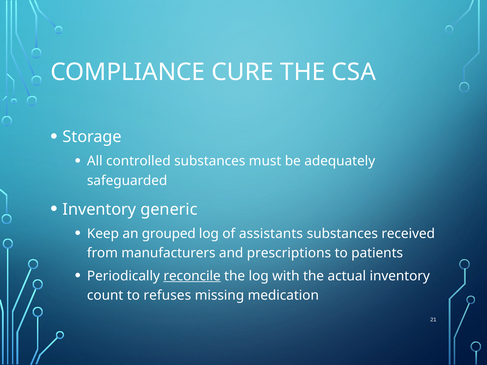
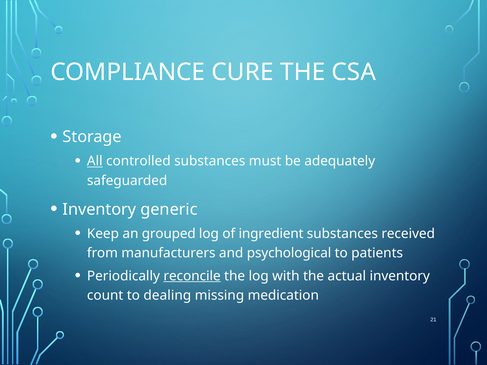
All underline: none -> present (95, 161)
assistants: assistants -> ingredient (271, 234)
prescriptions: prescriptions -> psychological (289, 253)
refuses: refuses -> dealing (167, 296)
